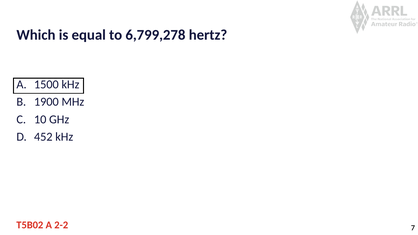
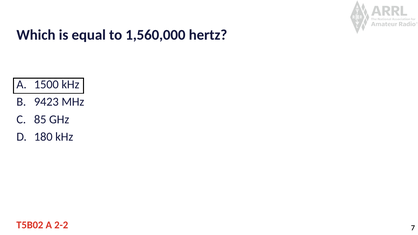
6,799,278: 6,799,278 -> 1,560,000 (155, 35)
1900: 1900 -> 9423 (46, 102)
10: 10 -> 85 (40, 119)
452: 452 -> 180 (43, 137)
